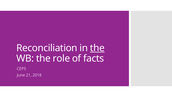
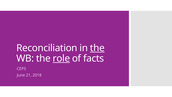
role underline: none -> present (61, 58)
